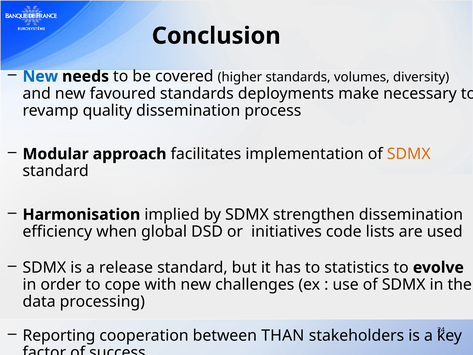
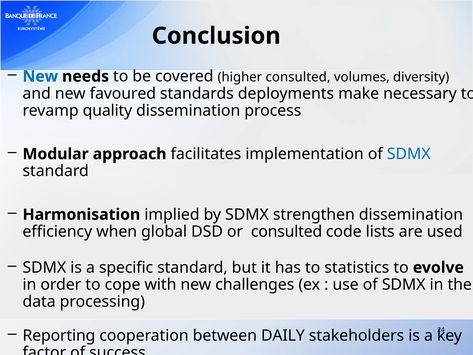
higher standards: standards -> consulted (298, 77)
SDMX colour: orange -> blue (409, 154)
or initiatives: initiatives -> consulted (287, 231)
release: release -> specific (126, 267)
THAN: THAN -> DAILY (283, 335)
